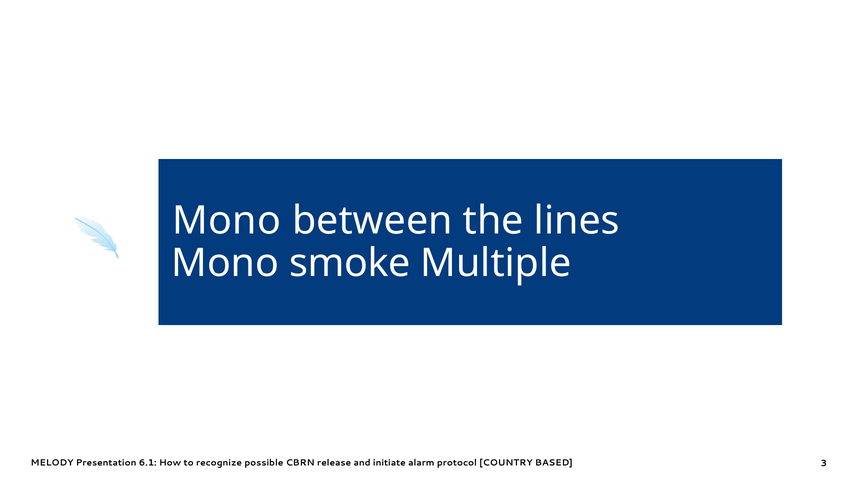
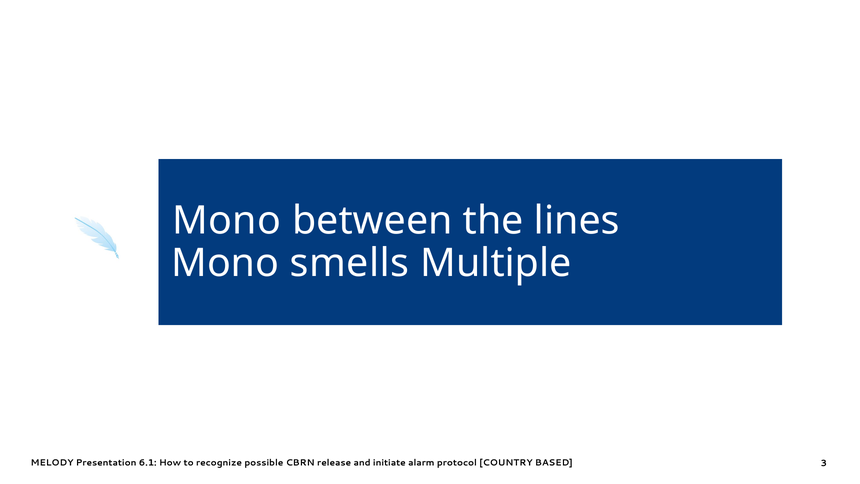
smoke: smoke -> smells (350, 263)
